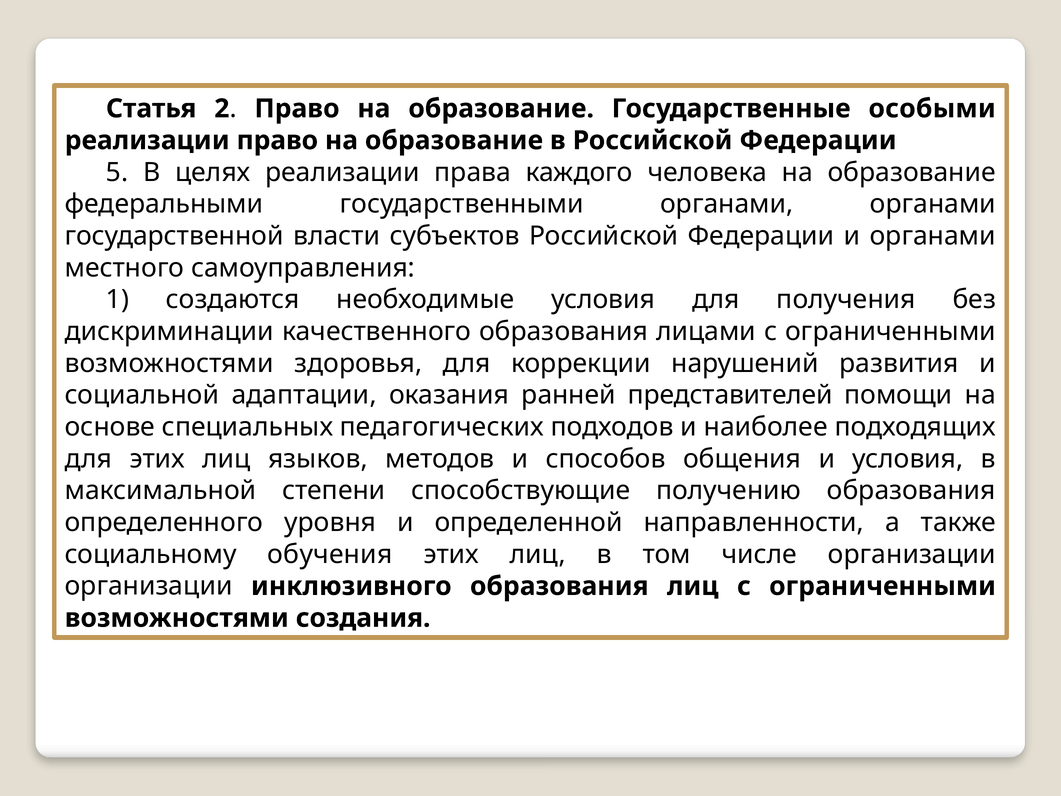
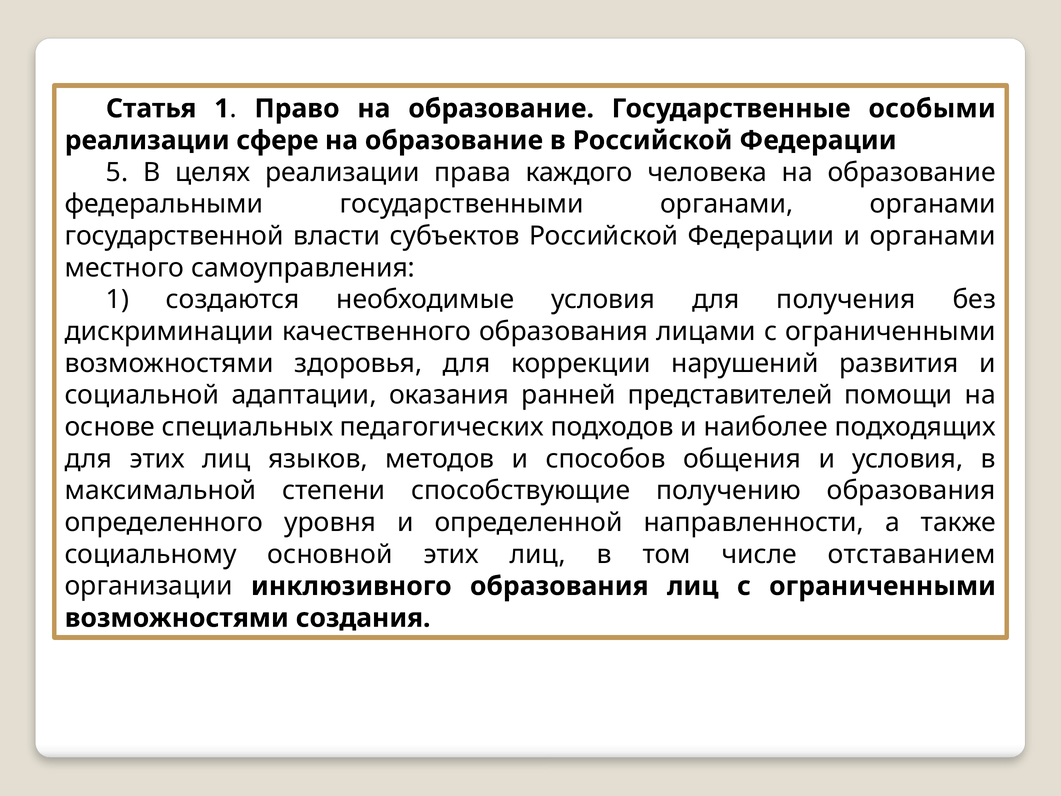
Статья 2: 2 -> 1 (222, 109)
реализации право: право -> сфере (277, 140)
обучения: обучения -> основной (330, 554)
числе организации: организации -> отставанием (912, 554)
